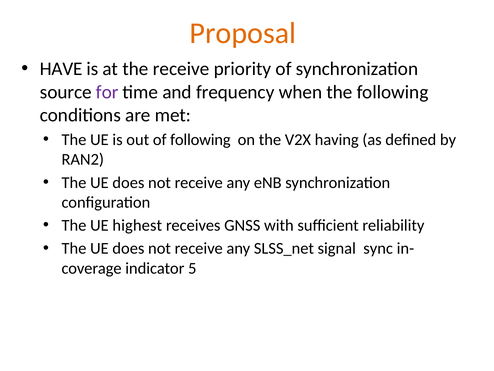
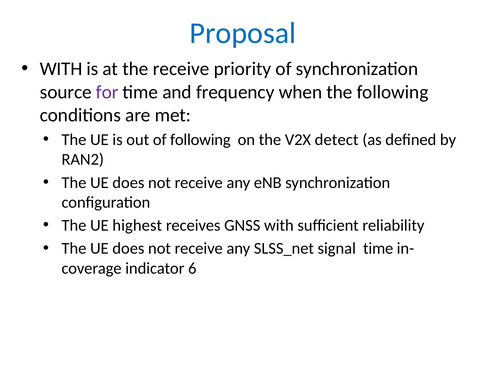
Proposal colour: orange -> blue (243, 33)
HAVE: HAVE -> WITH (61, 69)
having: having -> detect (337, 140)
signal sync: sync -> time (378, 248)
5: 5 -> 6 (192, 268)
